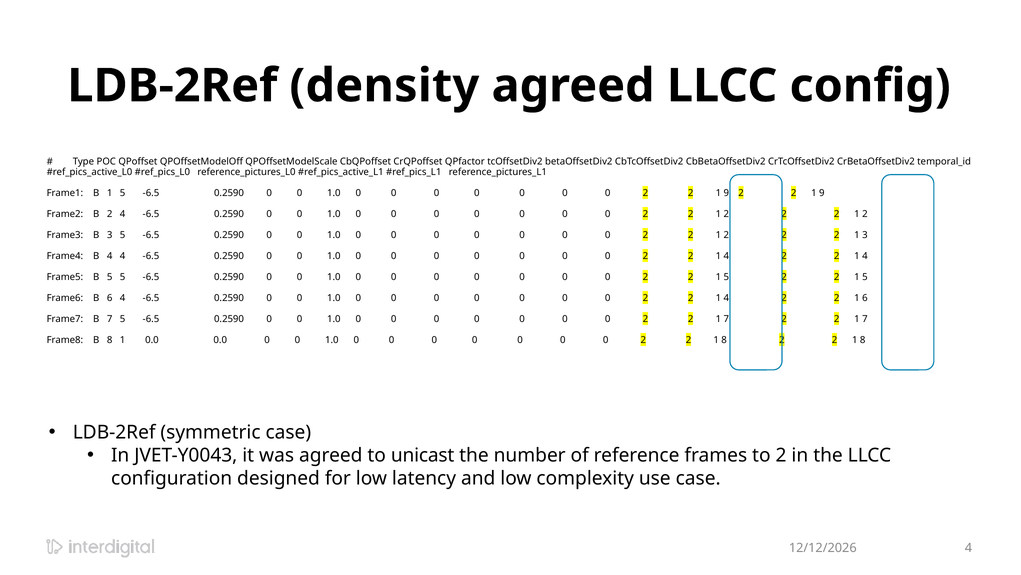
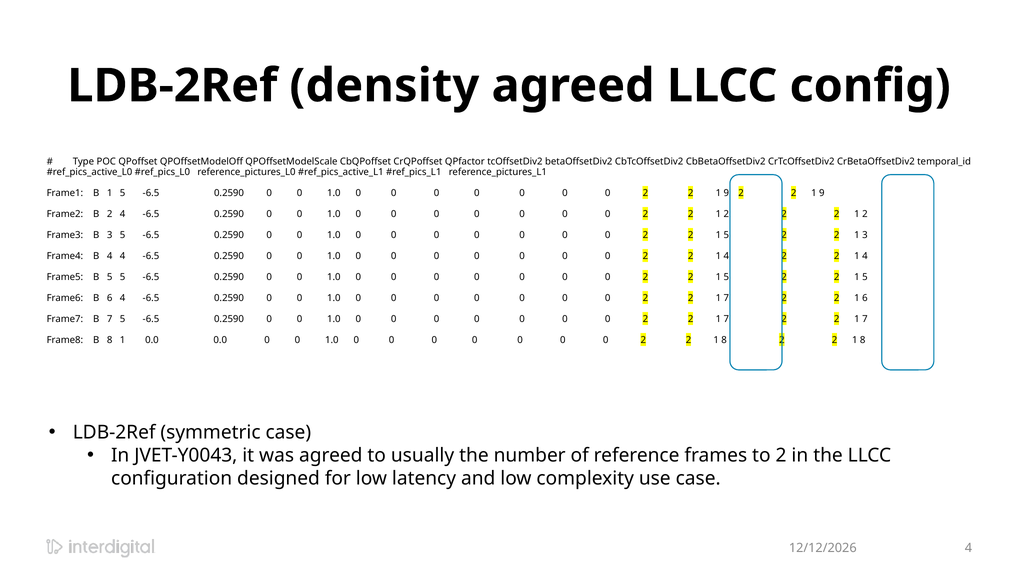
2: 2 -> 5 (726, 235)
4: 4 -> 7 (726, 298)
unicast: unicast -> usually (423, 455)
